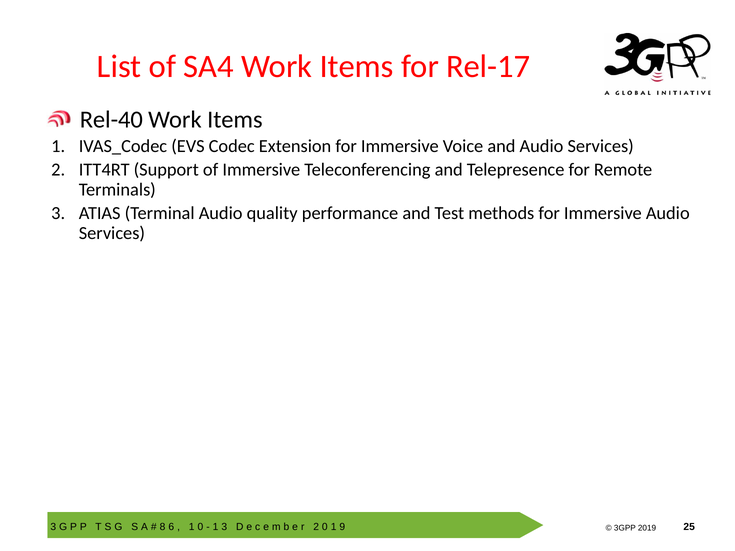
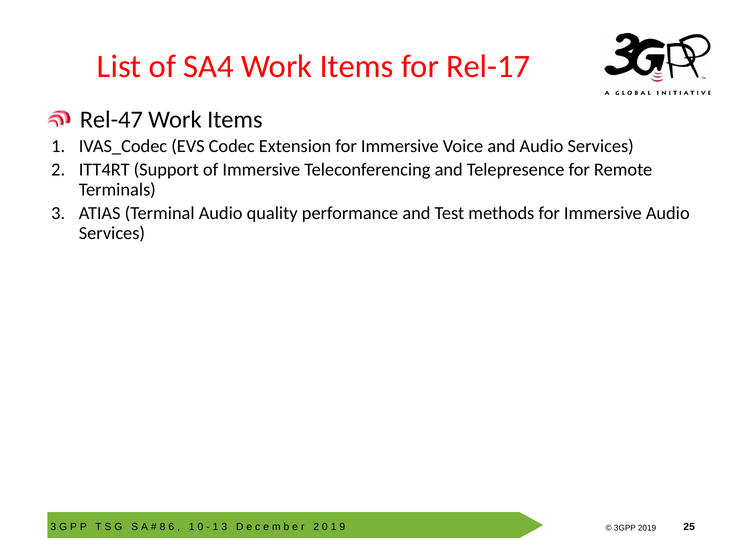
Rel-40: Rel-40 -> Rel-47 (111, 120)
